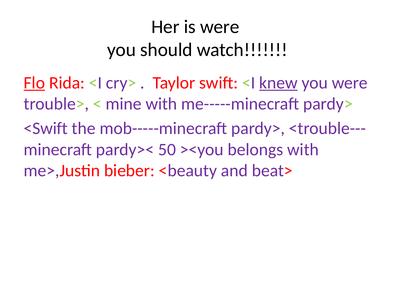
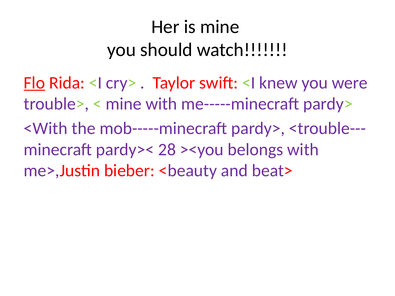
is were: were -> mine (220, 27)
knew underline: present -> none (278, 83)
<Swift: <Swift -> <With (46, 129)
50: 50 -> 28 (167, 150)
